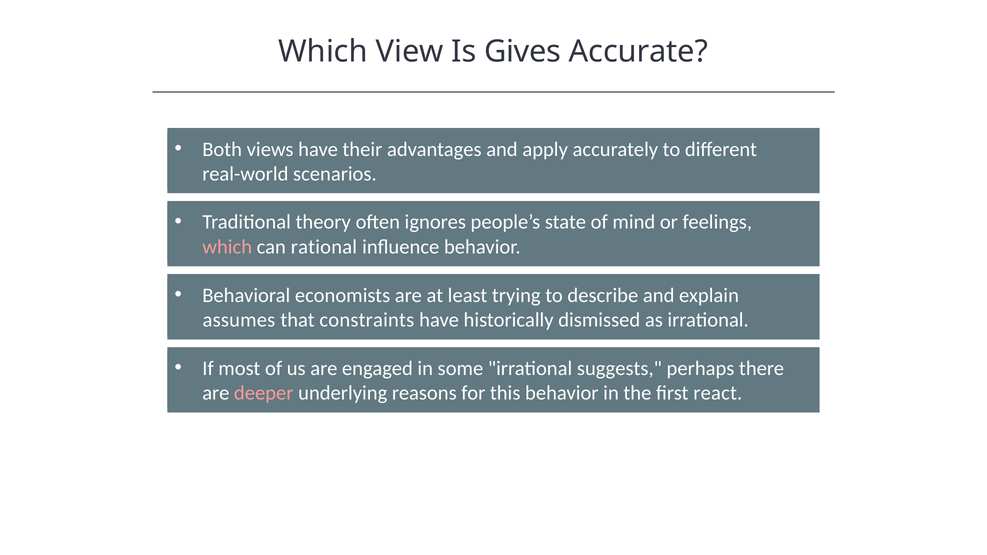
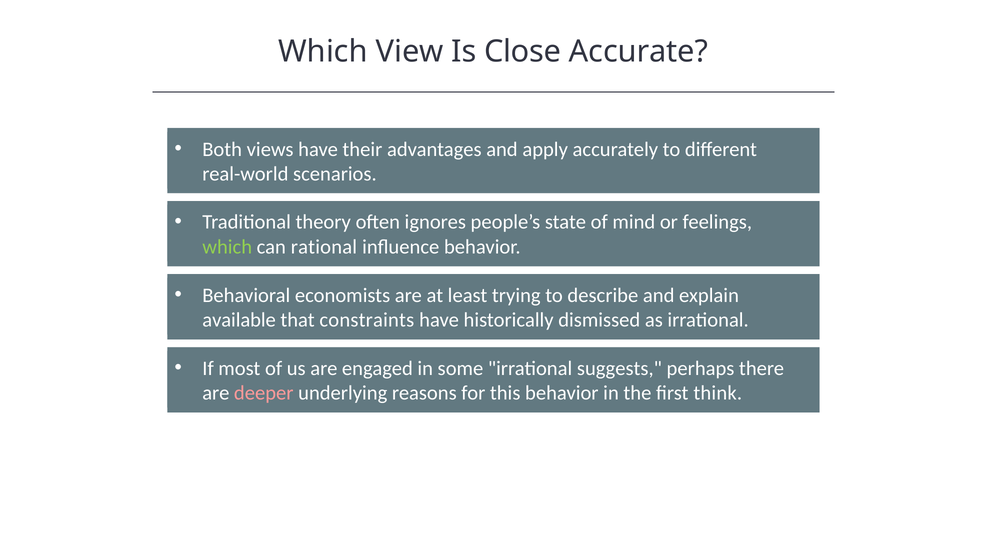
Gives: Gives -> Close (523, 52)
which colour: pink -> light green (227, 247)
assumes: assumes -> available (239, 320)
react: react -> think (718, 393)
